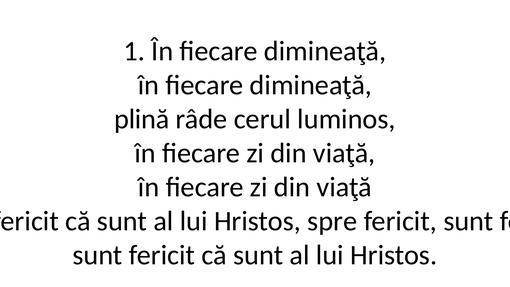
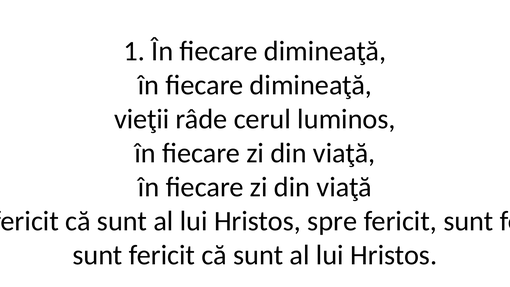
plină: plină -> vieţii (142, 119)
